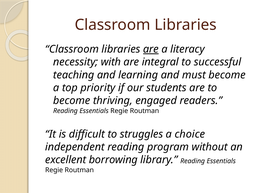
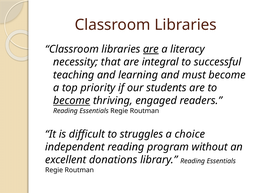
with: with -> that (111, 62)
become underline: none -> present (72, 101)
borrowing: borrowing -> donations (113, 160)
